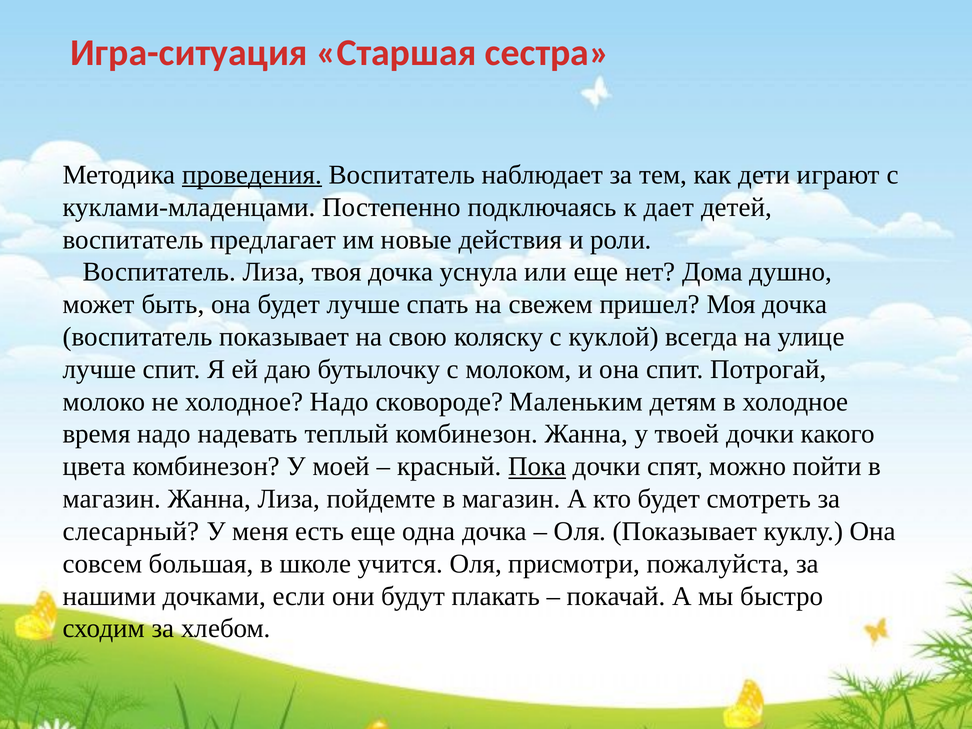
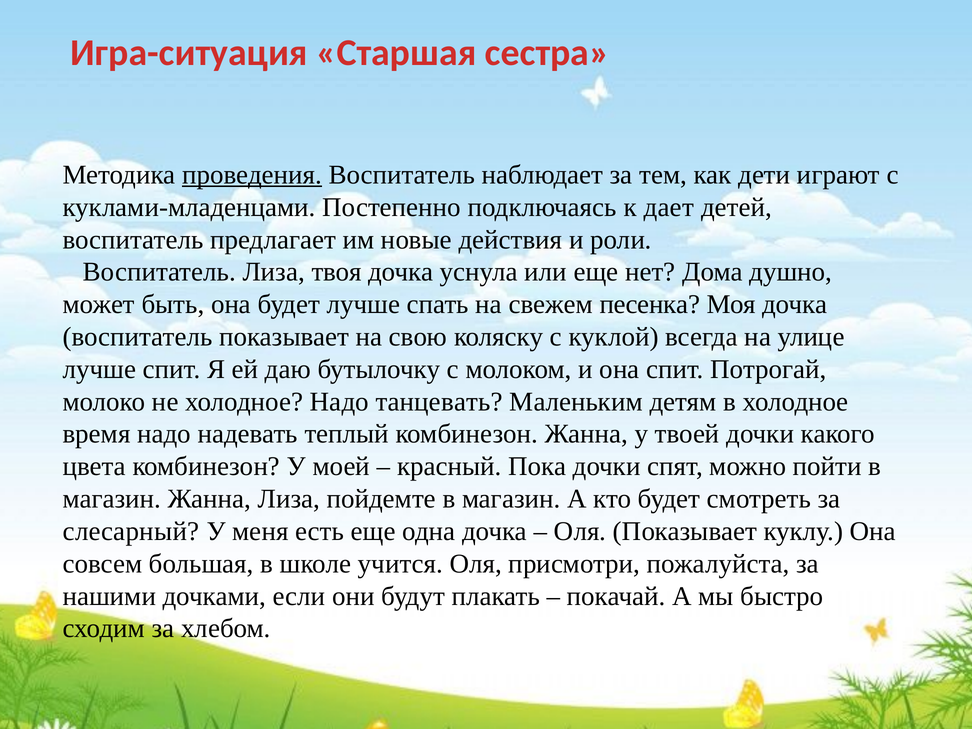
пришел: пришел -> песенка (650, 304)
сковороде: сковороде -> танцевать (439, 402)
Пока underline: present -> none (537, 466)
